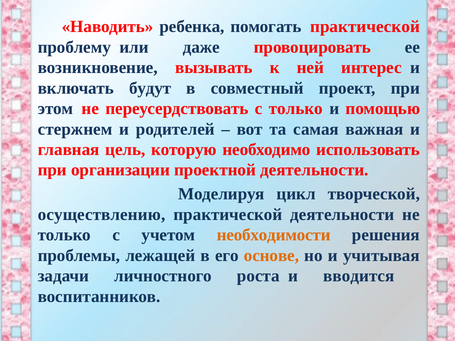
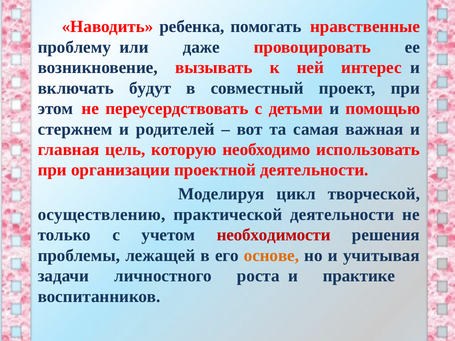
помогать практической: практической -> нравственные (365, 27)
с только: только -> детьми (296, 109)
необходимости colour: orange -> red (274, 235)
вводится: вводится -> практике (359, 276)
